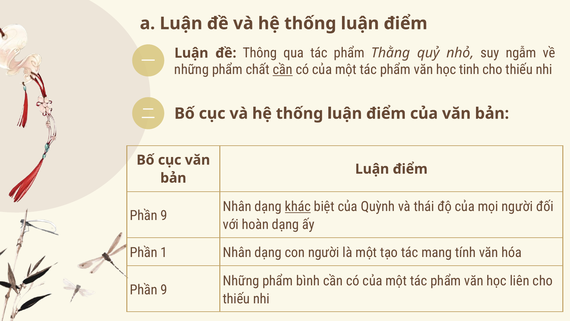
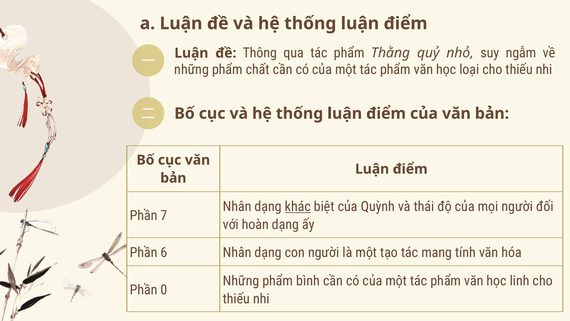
cần underline: present -> none (283, 70)
tinh: tinh -> loại (469, 70)
9: 9 -> 7 (164, 215)
1: 1 -> 6 (164, 252)
liên: liên -> linh (520, 280)
9: 9 -> 0 (164, 289)
